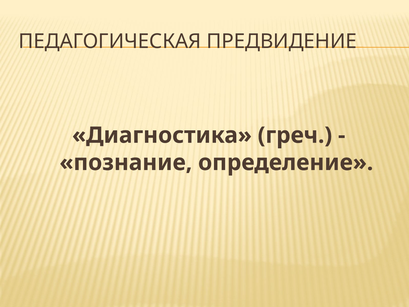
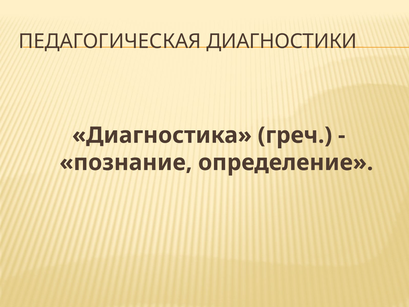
ПРЕДВИДЕНИЕ: ПРЕДВИДЕНИЕ -> ДИАГНОСТИКИ (282, 41)
